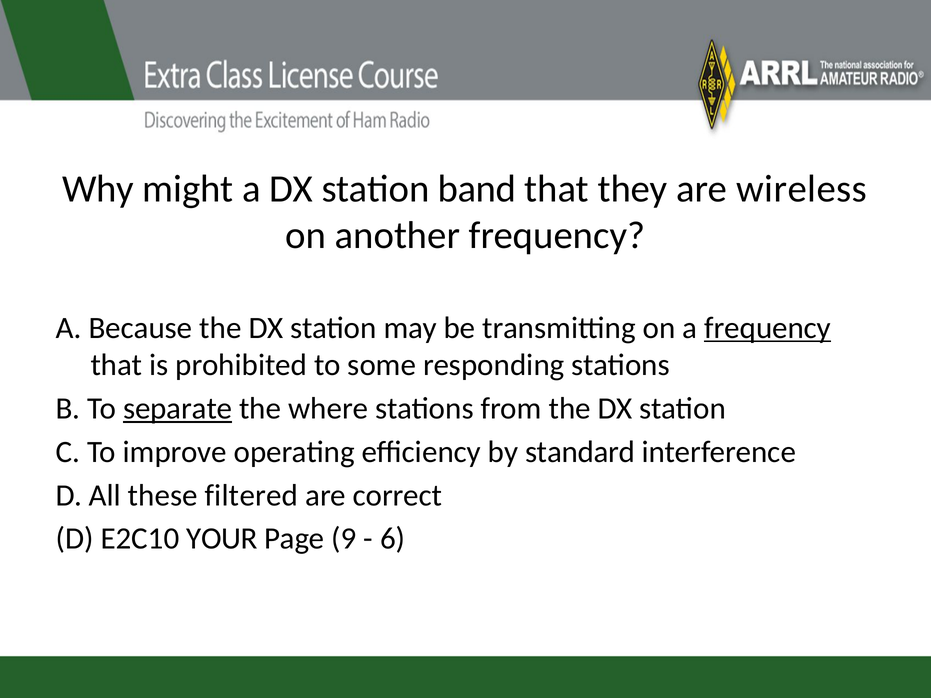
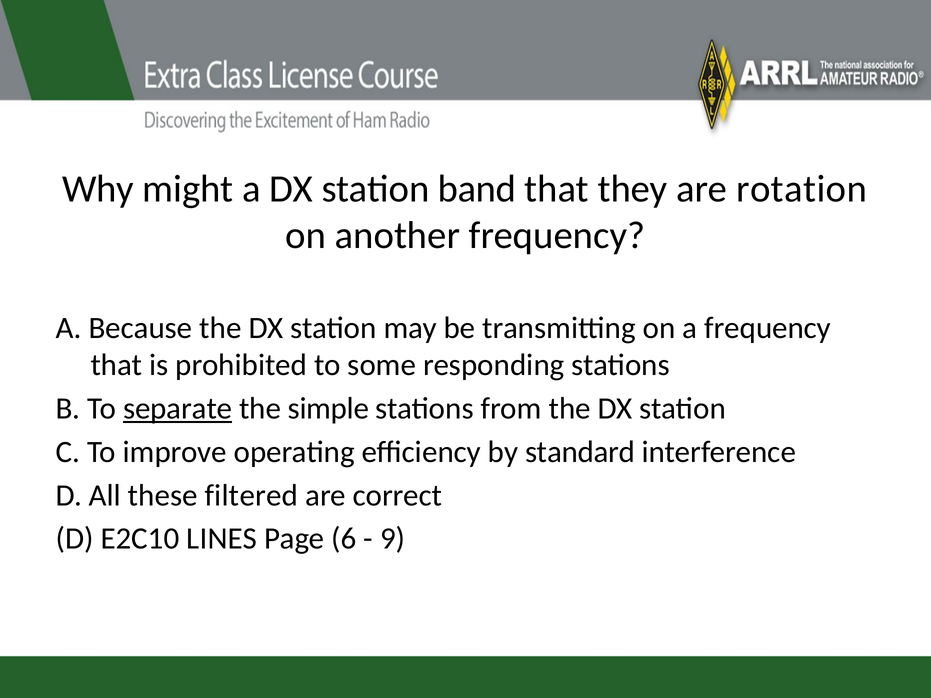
wireless: wireless -> rotation (802, 189)
frequency underline: present -> none (768, 328)
where: where -> simple (328, 409)
YOUR: YOUR -> LINES (222, 539)
9: 9 -> 6 (344, 539)
6: 6 -> 9 (393, 539)
